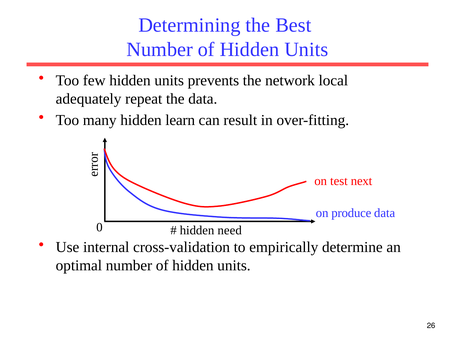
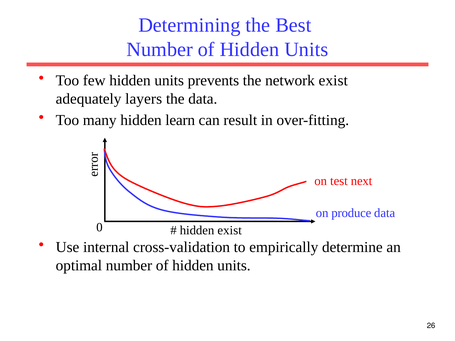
network local: local -> exist (333, 81)
repeat: repeat -> layers (144, 99)
hidden need: need -> exist (230, 231)
